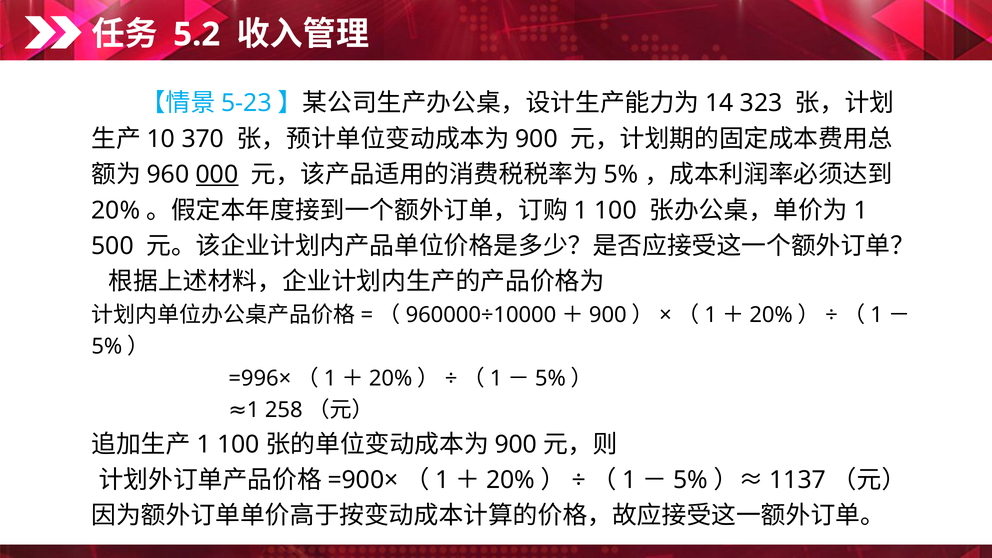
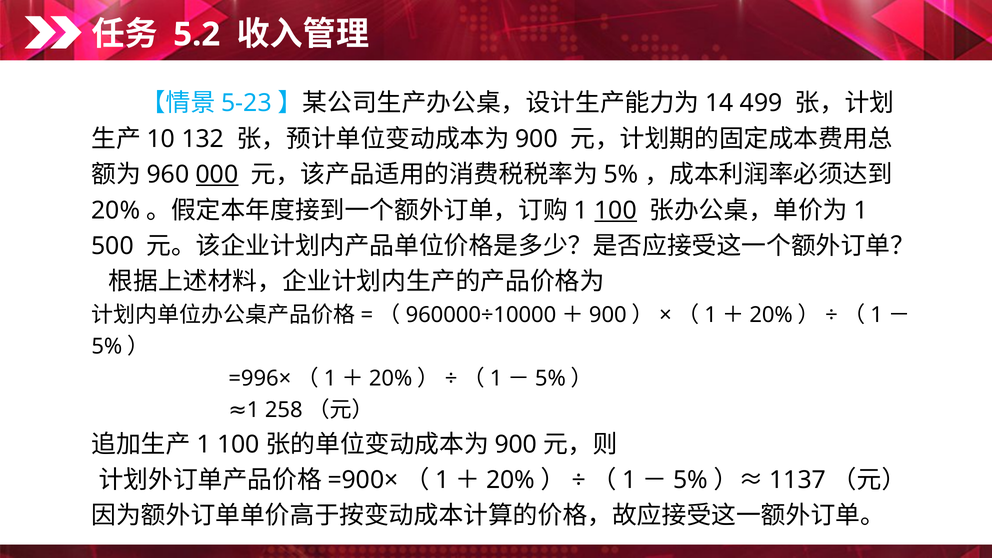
323: 323 -> 499 (761, 103)
370: 370 -> 132 (203, 139)
100 underline: none -> present (616, 210)
